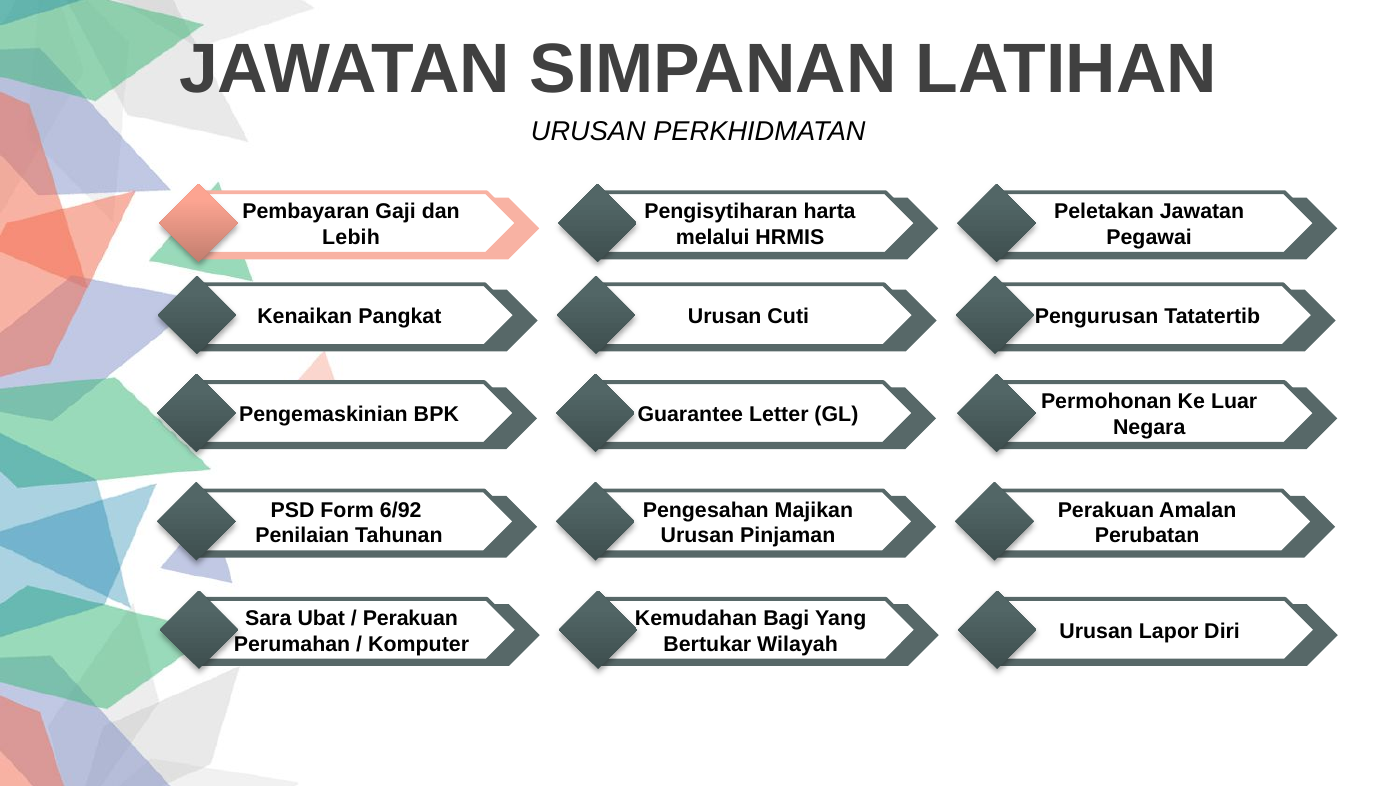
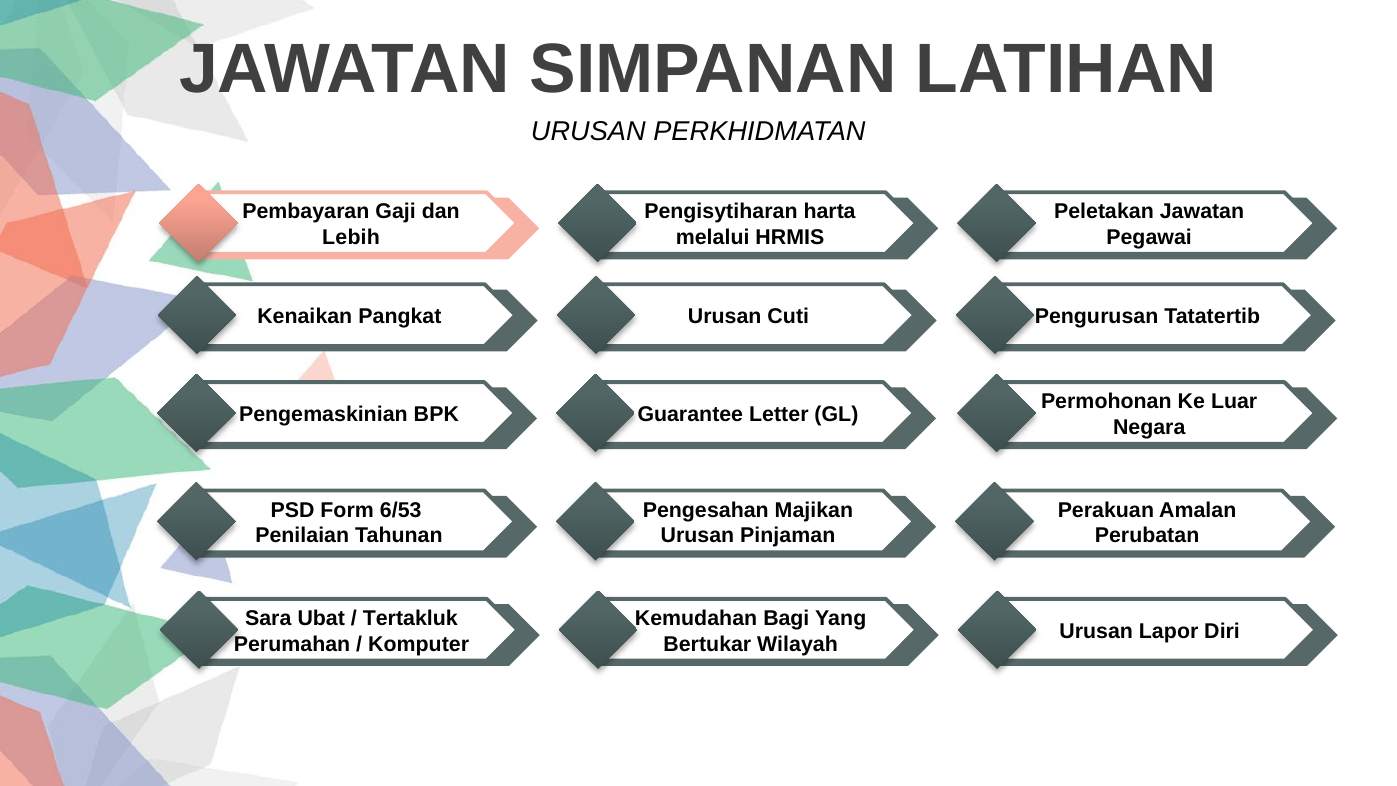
6/92: 6/92 -> 6/53 (401, 510)
Perakuan: Perakuan -> Tertakluk (410, 618)
